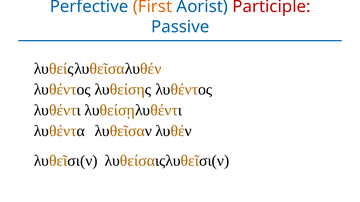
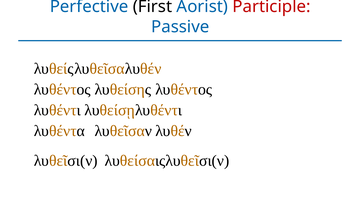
First colour: orange -> black (152, 7)
